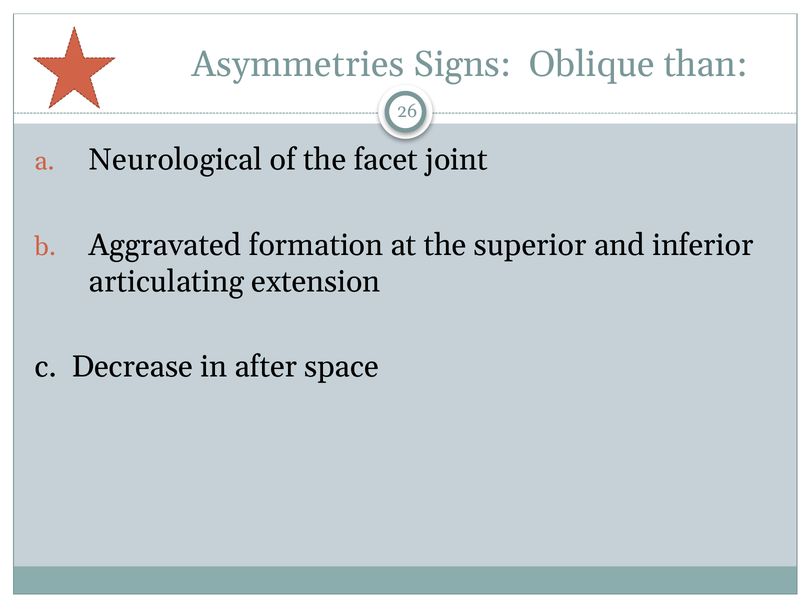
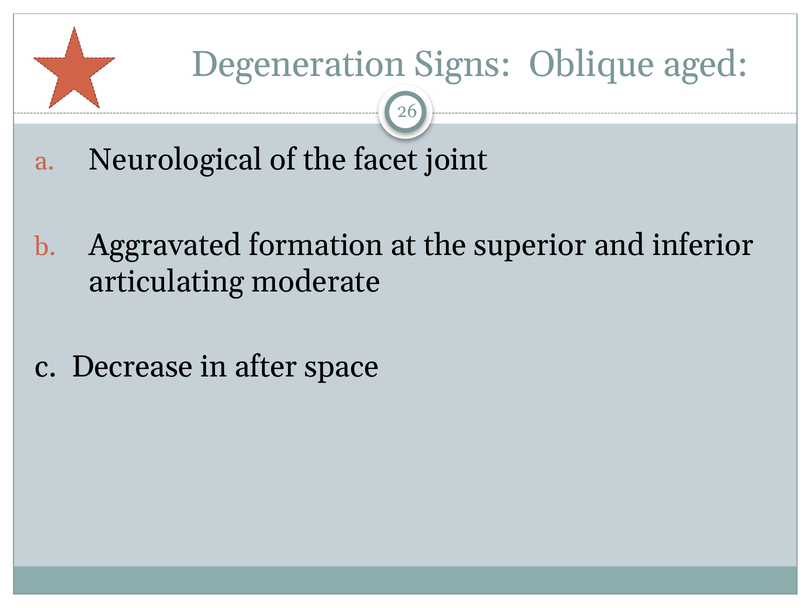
Asymmetries: Asymmetries -> Degeneration (298, 64)
than: than -> aged (706, 64)
extension: extension -> moderate (316, 282)
